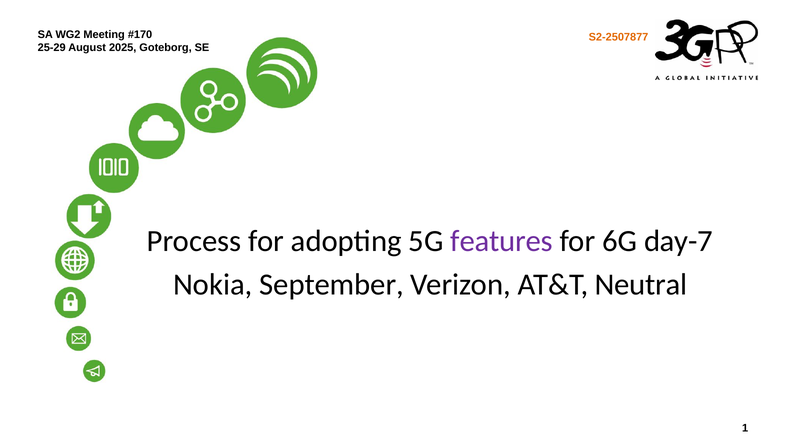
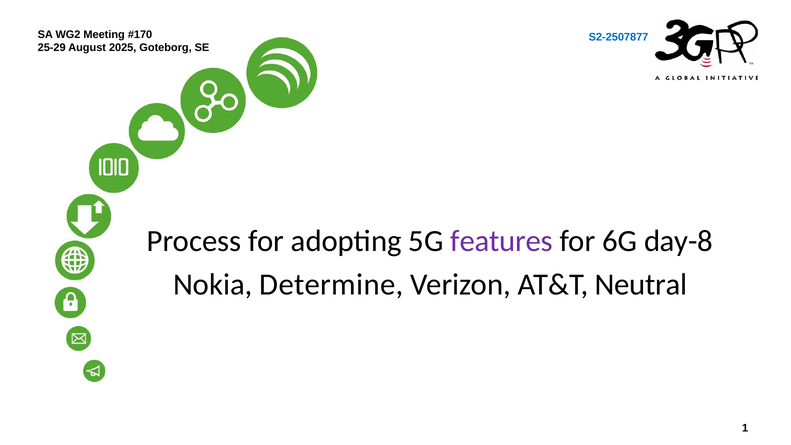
S2-2507877 colour: orange -> blue (619, 37)
day-7: day-7 -> day-8 (678, 241)
September: September -> Determine (331, 284)
